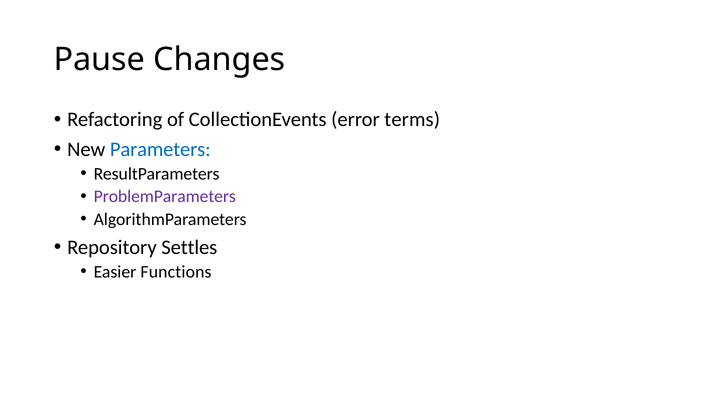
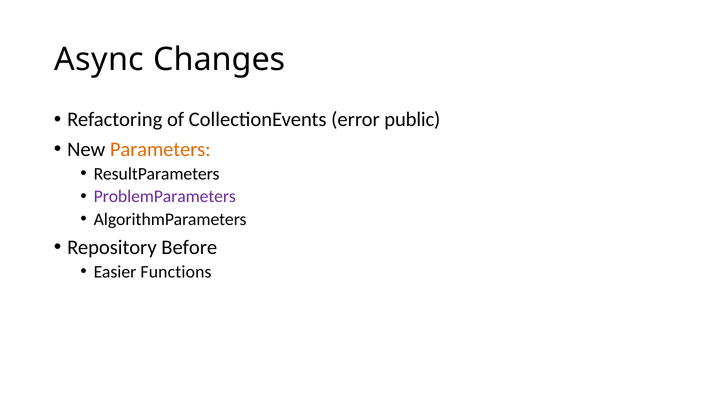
Pause: Pause -> Async (99, 59)
terms: terms -> public (412, 120)
Parameters colour: blue -> orange (160, 149)
Settles: Settles -> Before (189, 247)
